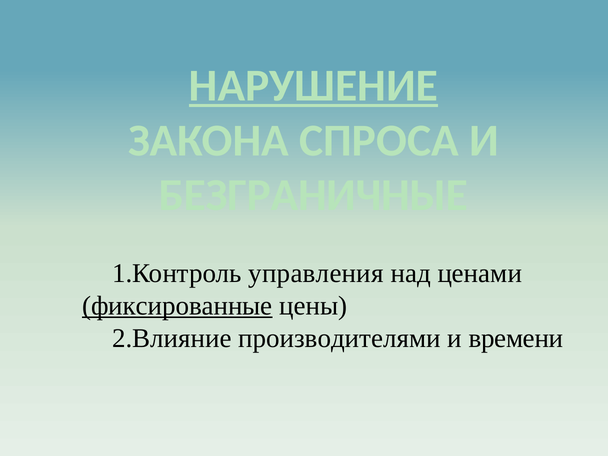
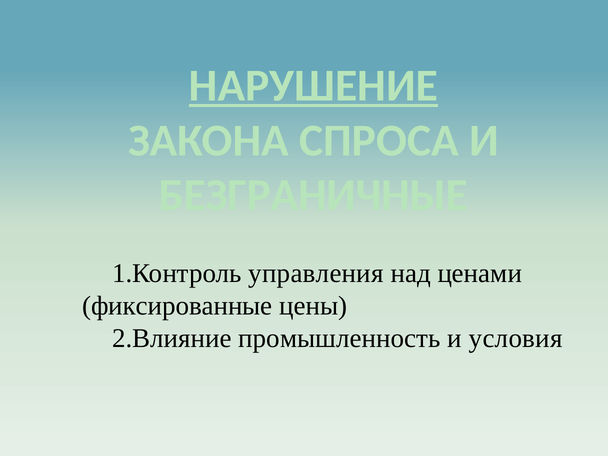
фиксированные underline: present -> none (177, 306)
производителями: производителями -> промышленность (339, 338)
времени: времени -> условия (516, 338)
